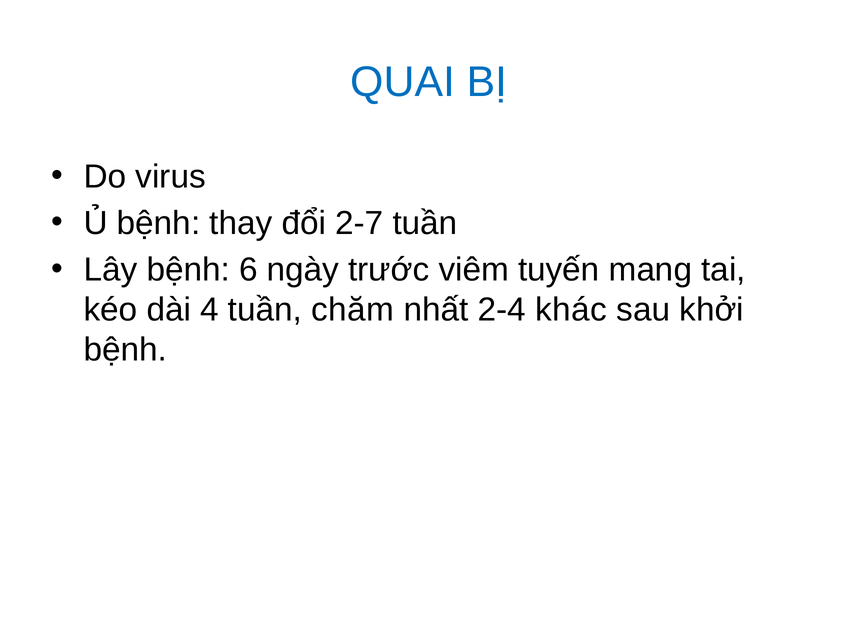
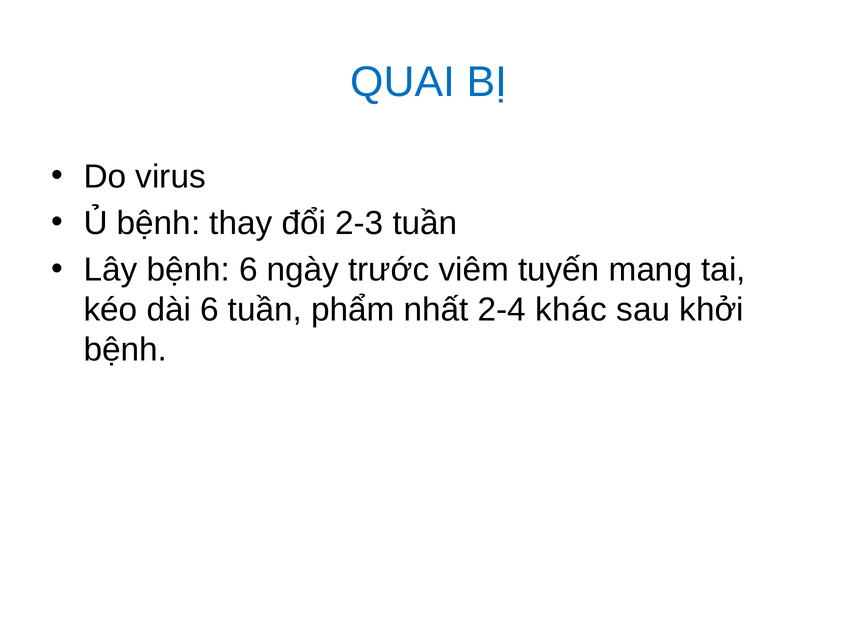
2-7: 2-7 -> 2-3 (359, 223)
dài 4: 4 -> 6 (209, 310)
chăm: chăm -> phẩm (353, 310)
